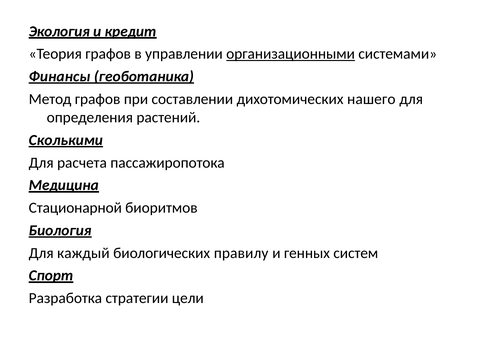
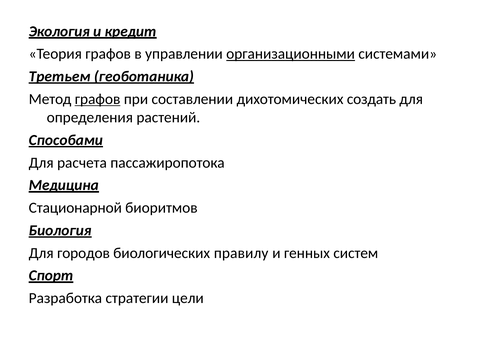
Финансы: Финансы -> Третьем (60, 77)
графов underline: none -> present (98, 99)
нашего: нашего -> создать (371, 99)
Сколькими: Сколькими -> Способами (66, 140)
каждый: каждый -> городов (83, 253)
